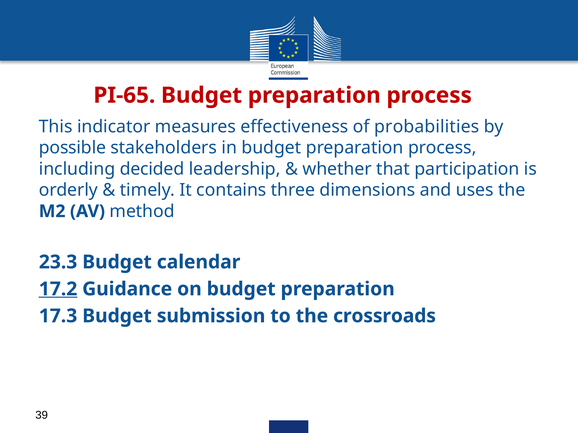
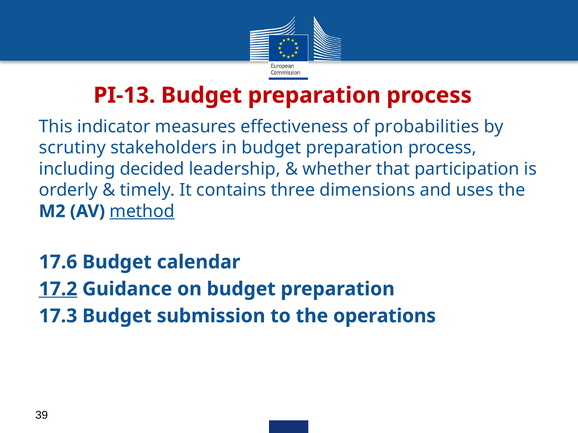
PI-65: PI-65 -> PI-13 (124, 95)
possible: possible -> scrutiny (72, 148)
method underline: none -> present (142, 212)
23.3: 23.3 -> 17.6 (58, 262)
crossroads: crossroads -> operations (385, 316)
